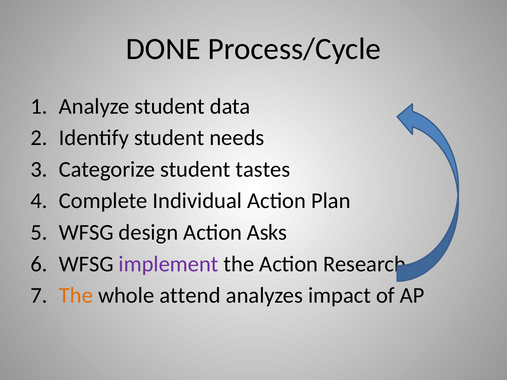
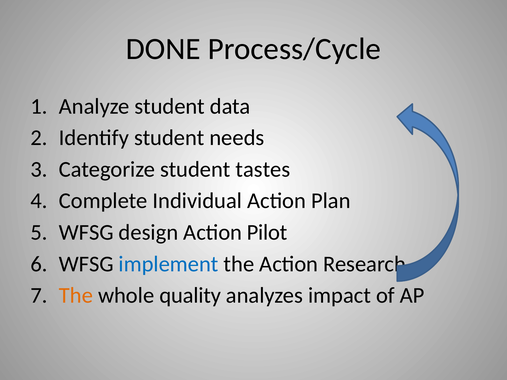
Asks: Asks -> Pilot (267, 233)
implement colour: purple -> blue (169, 264)
attend: attend -> quality (190, 296)
